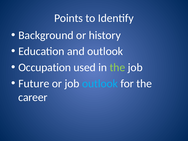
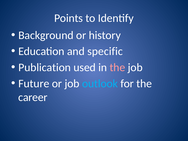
and outlook: outlook -> specific (105, 51)
Occupation: Occupation -> Publication (45, 67)
the colour: light green -> pink (117, 67)
